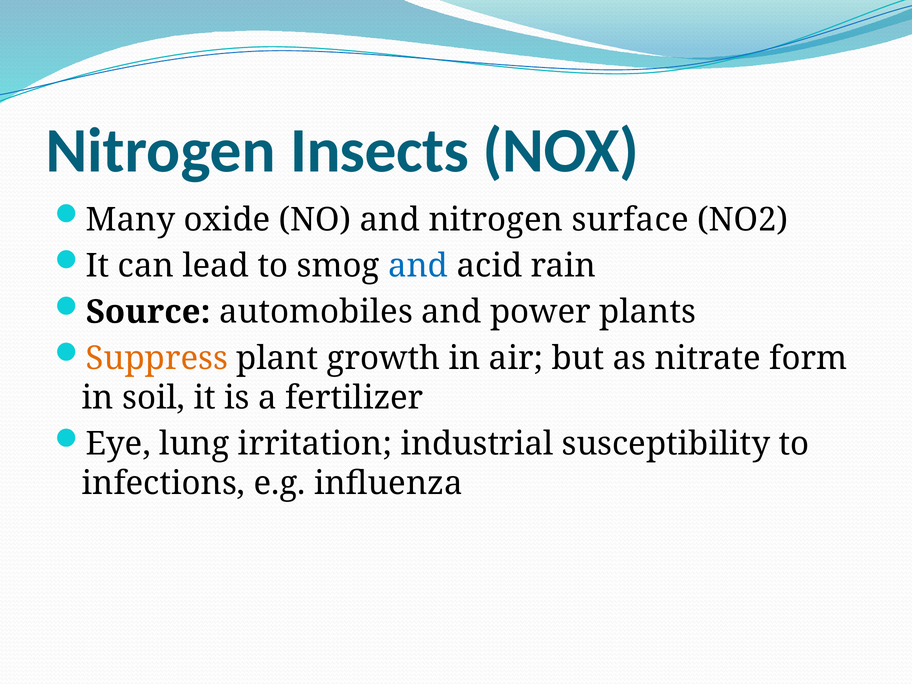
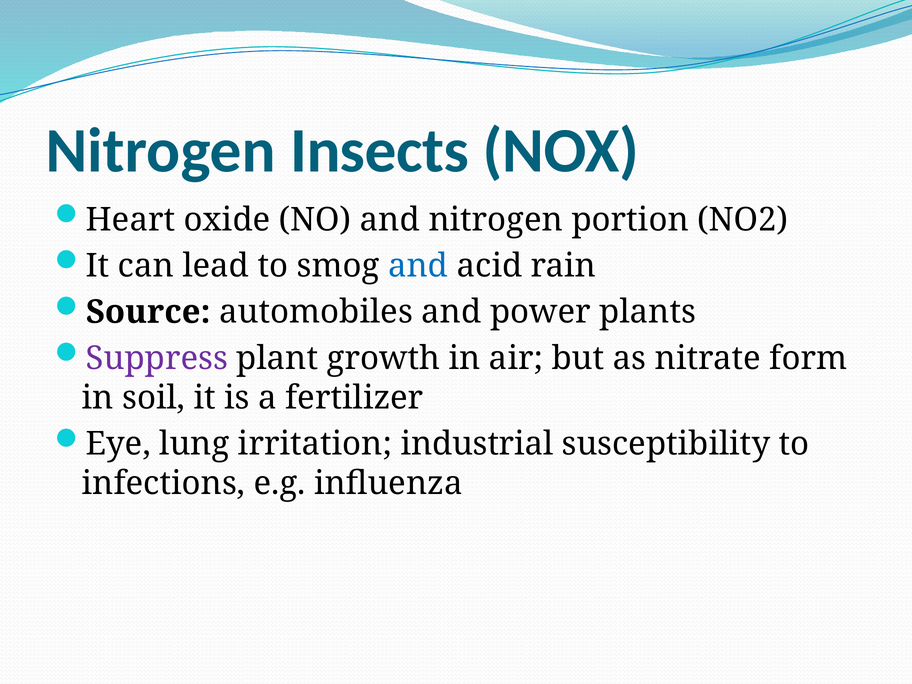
Many: Many -> Heart (131, 220)
surface: surface -> portion (630, 220)
Suppress colour: orange -> purple (157, 358)
